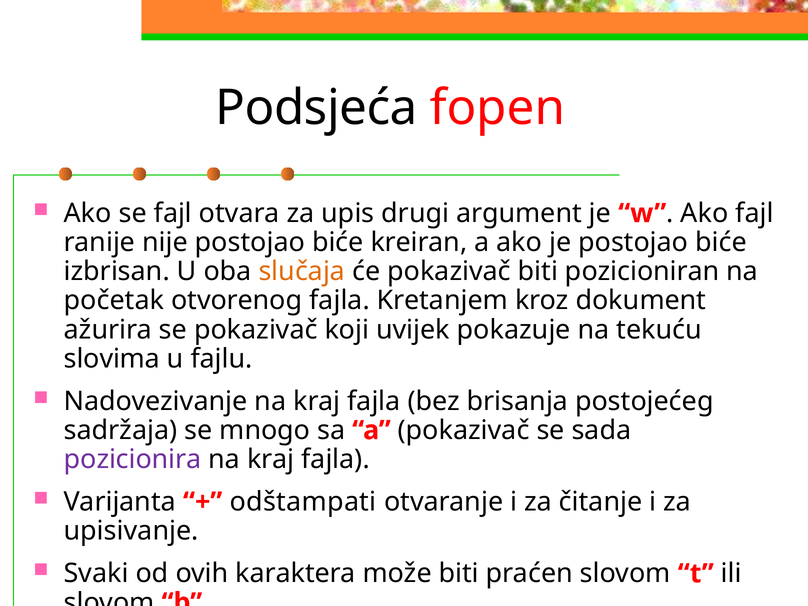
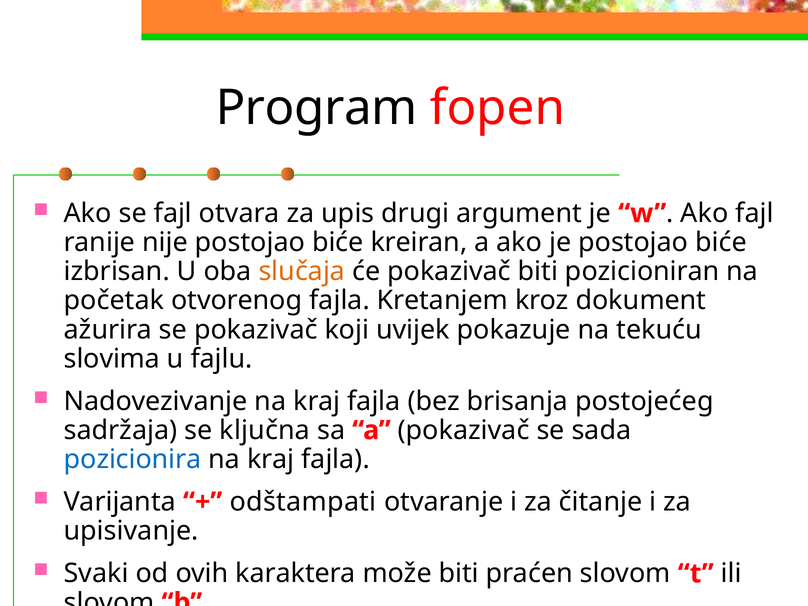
Podsjeća: Podsjeća -> Program (316, 108)
mnogo: mnogo -> ključna (265, 430)
pozicionira colour: purple -> blue (133, 459)
